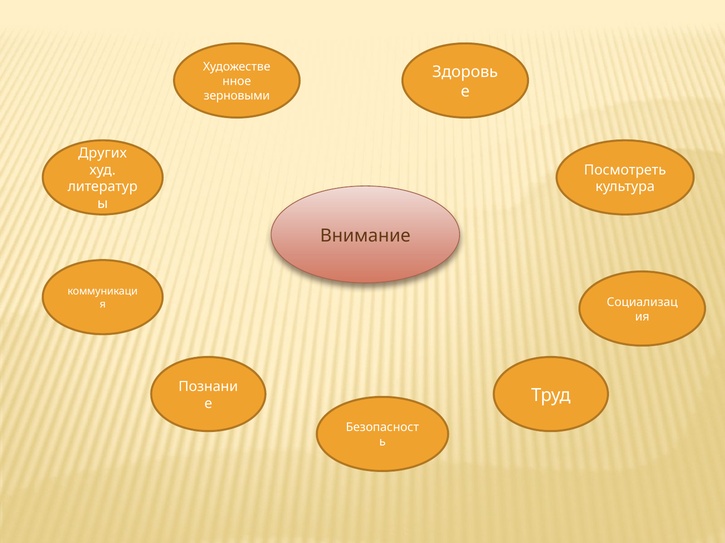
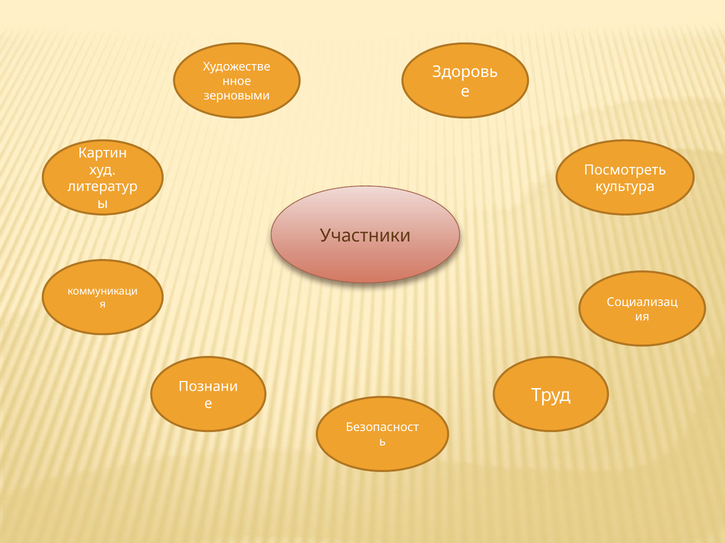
Других: Других -> Картин (103, 153)
Внимание: Внимание -> Участники (365, 236)
